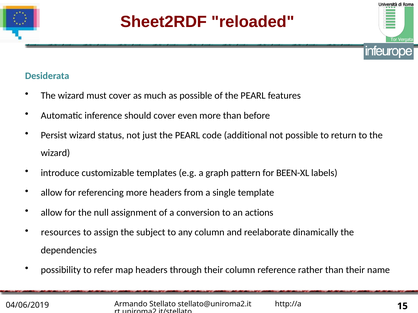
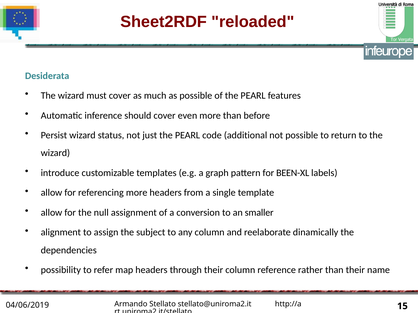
actions: actions -> smaller (259, 213)
resources: resources -> alignment (61, 233)
